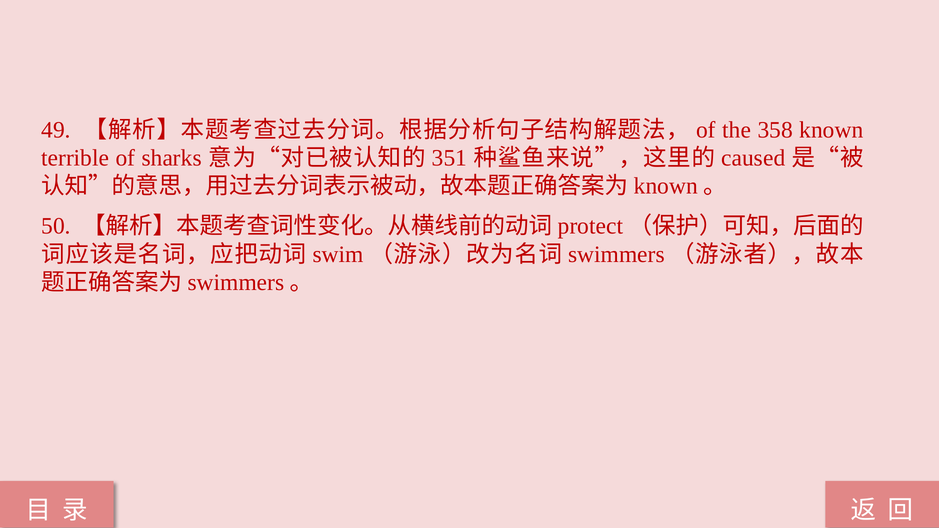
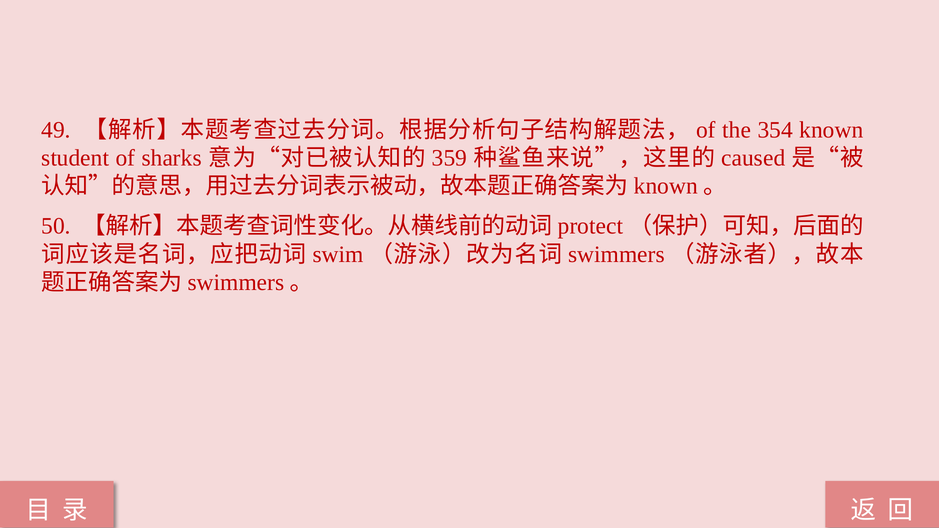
358: 358 -> 354 (775, 130)
terrible: terrible -> student (75, 158)
351: 351 -> 359 (450, 158)
